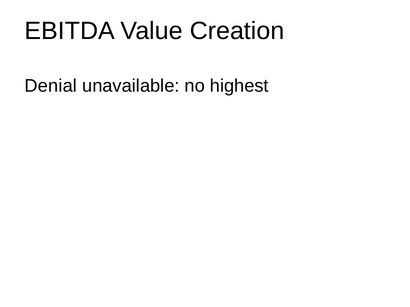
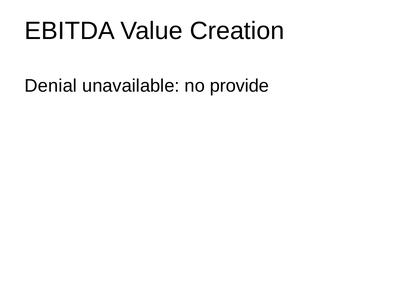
highest: highest -> provide (239, 86)
